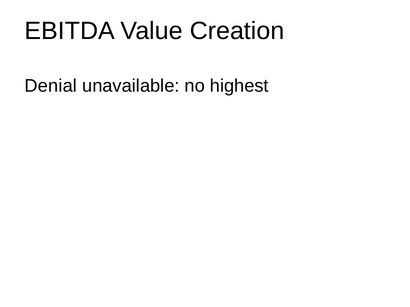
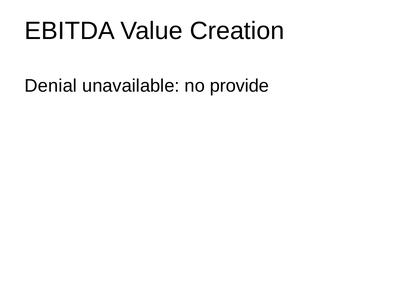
highest: highest -> provide (239, 86)
